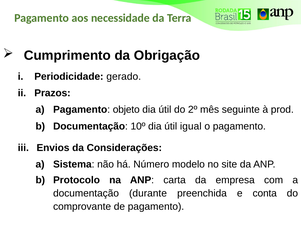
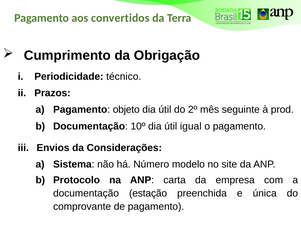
necessidade: necessidade -> convertidos (120, 18)
gerado: gerado -> técnico (124, 76)
durante: durante -> estação (148, 193)
conta: conta -> única (265, 193)
